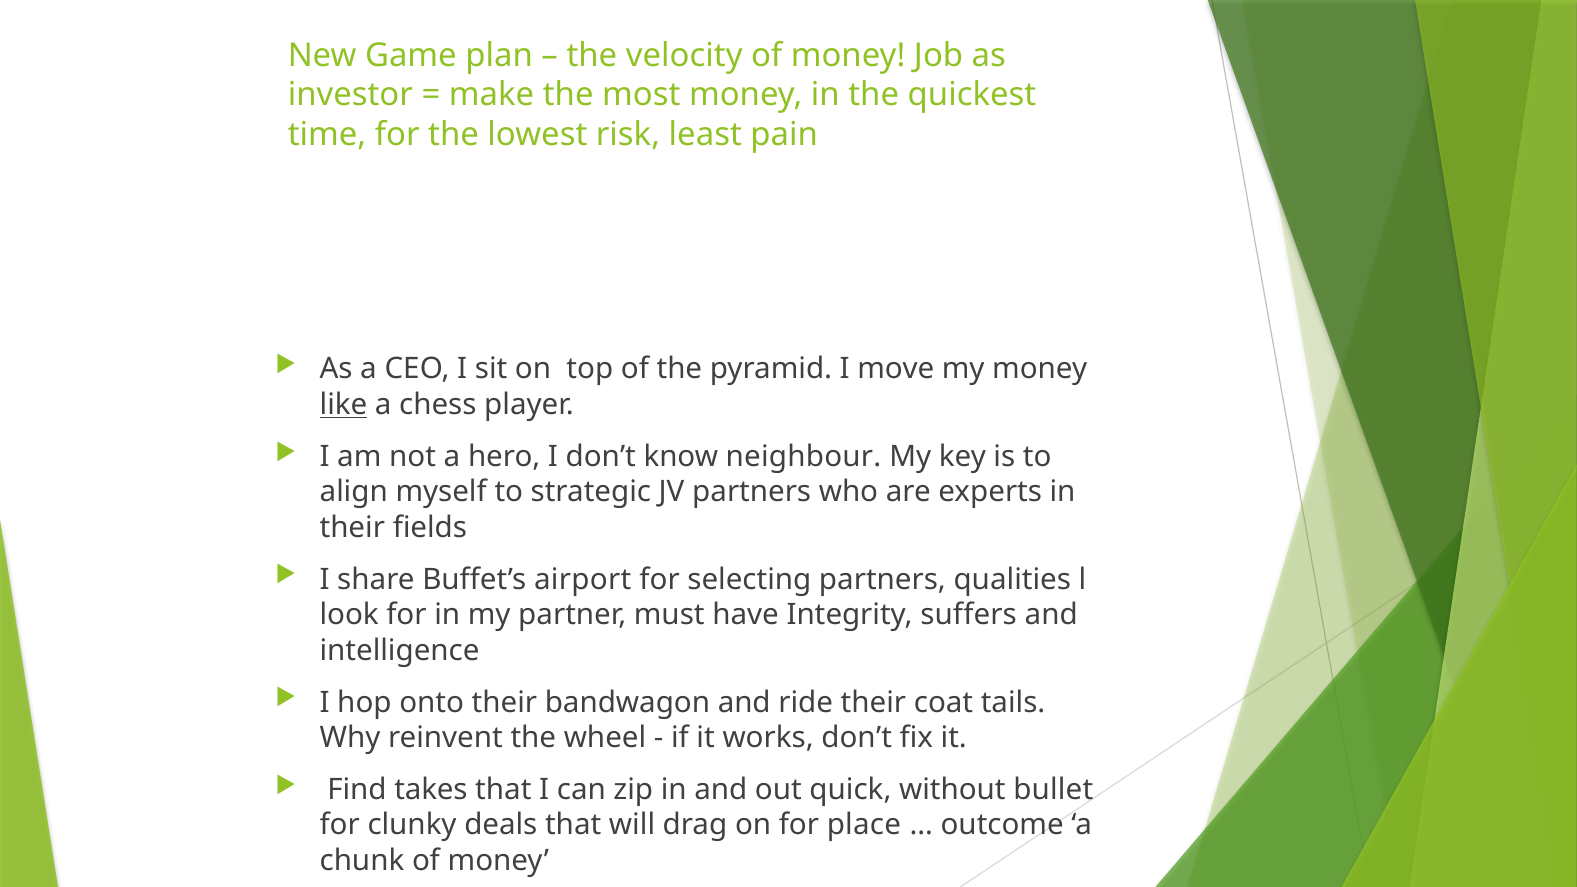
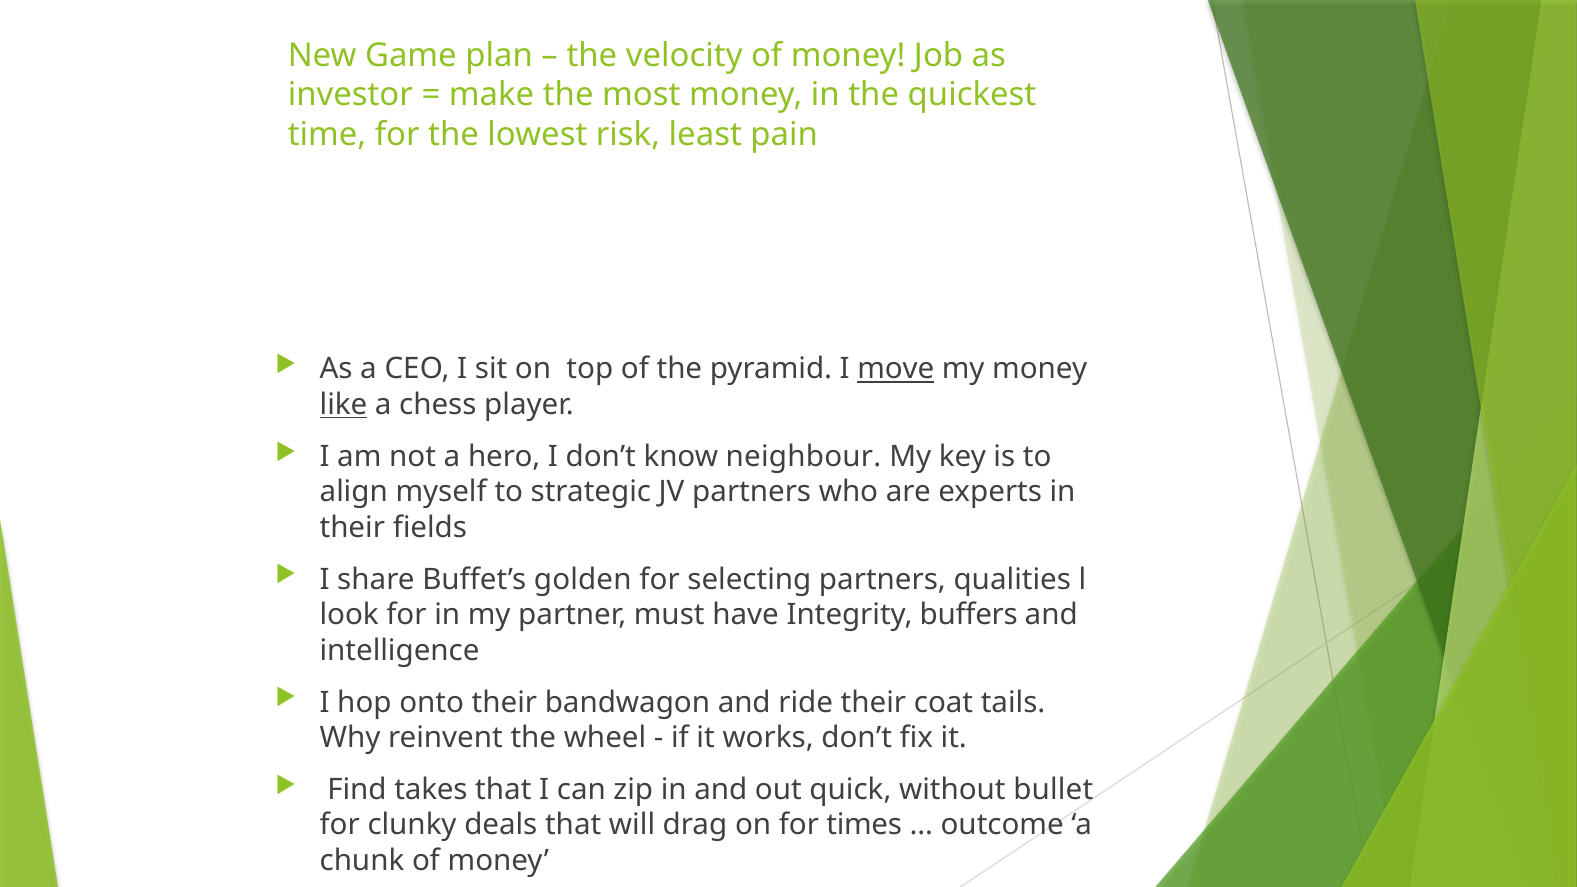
move underline: none -> present (896, 369)
airport: airport -> golden (583, 580)
suffers: suffers -> buffers (969, 615)
place: place -> times (864, 825)
